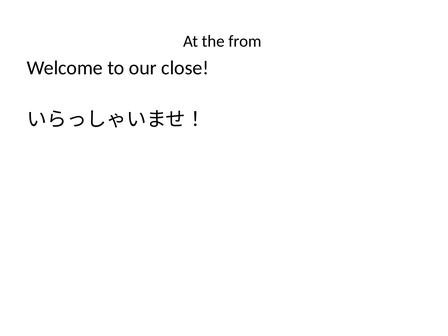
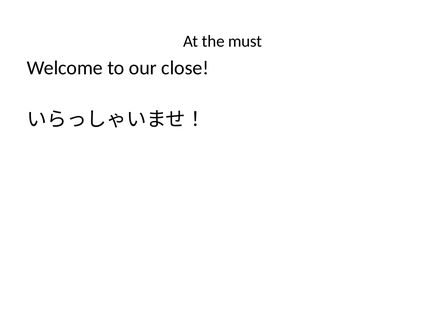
from: from -> must (245, 41)
